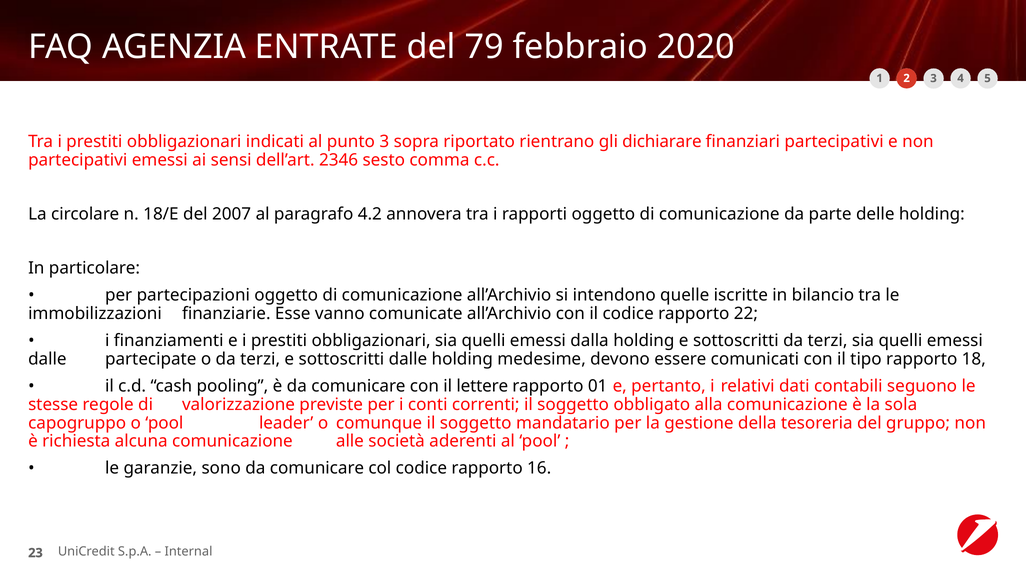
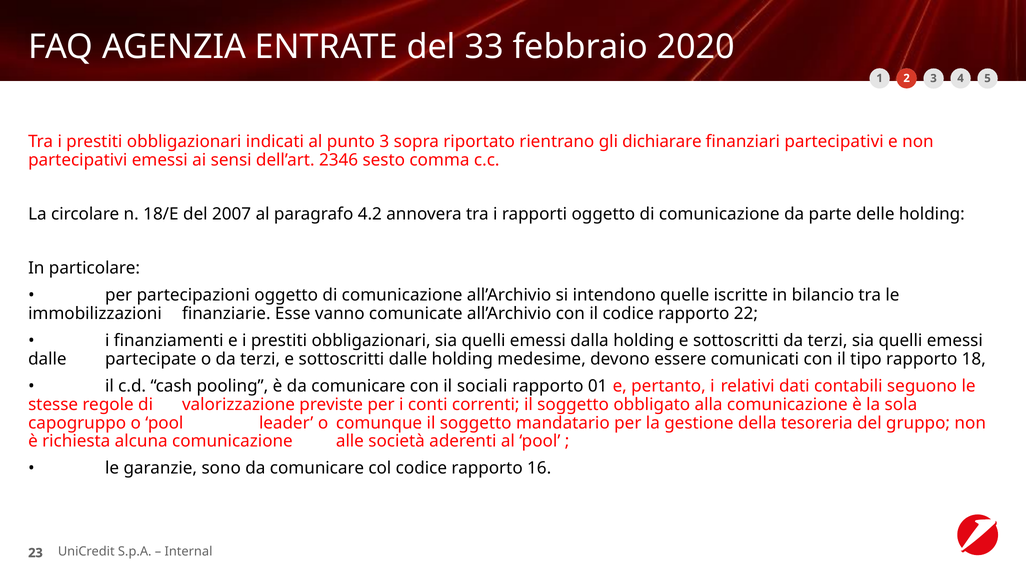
79: 79 -> 33 (484, 47)
lettere: lettere -> sociali (482, 386)
